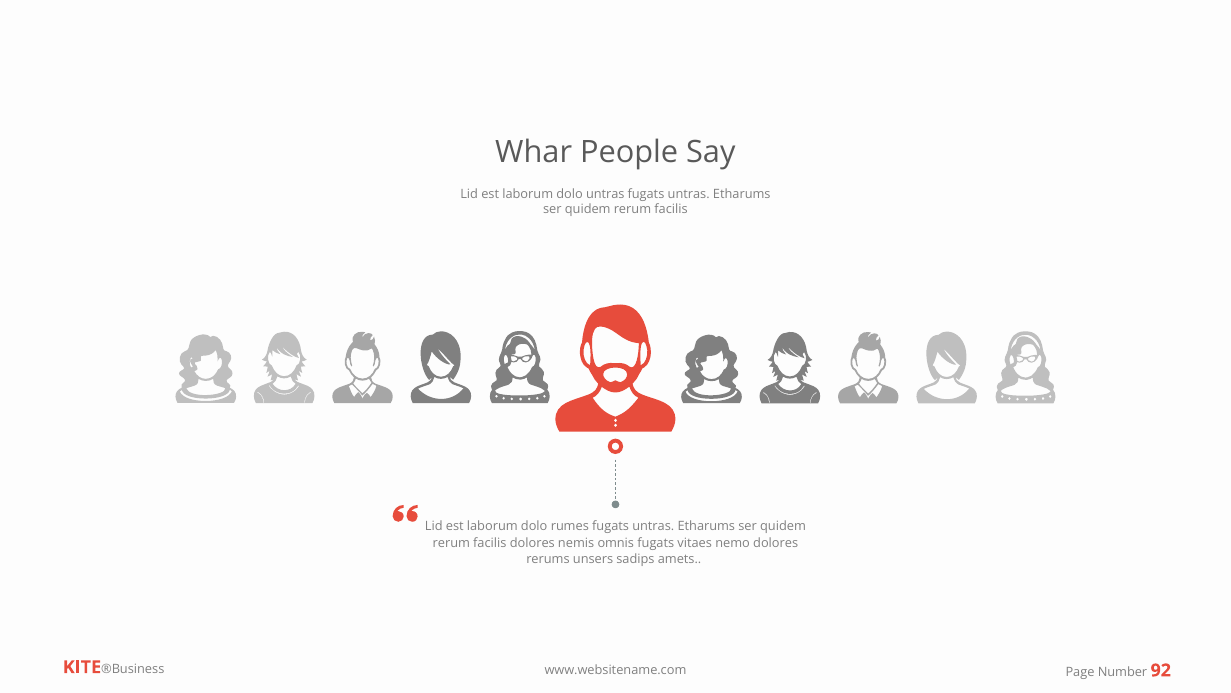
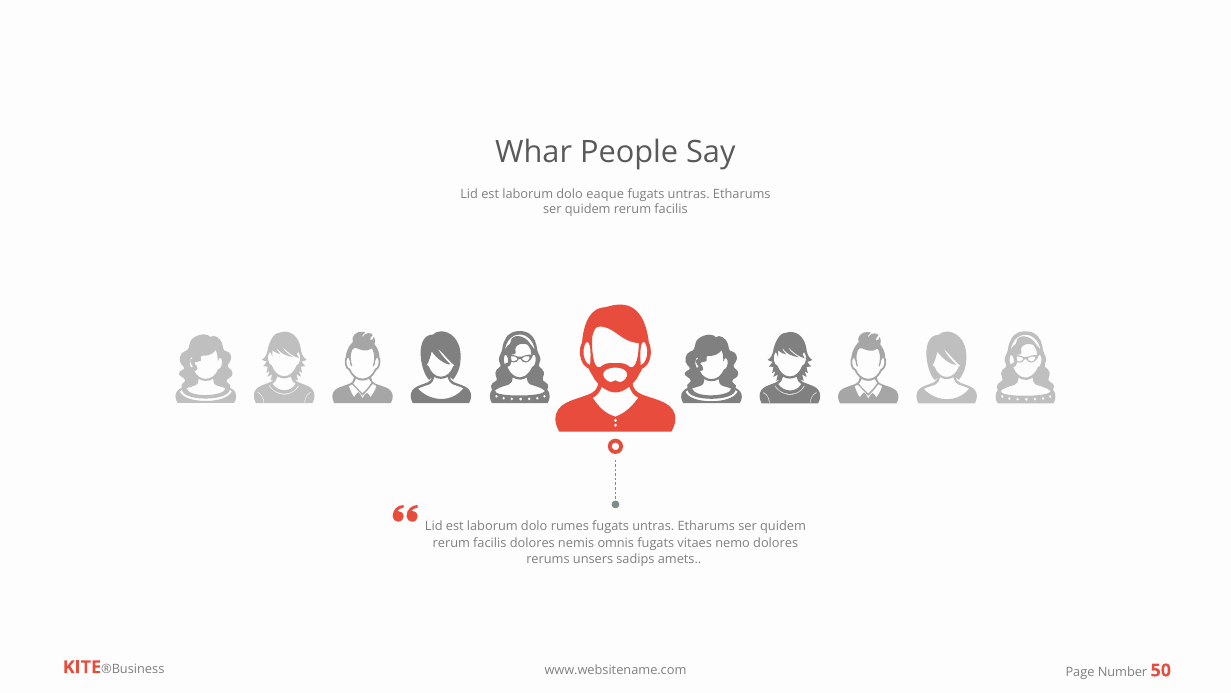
dolo untras: untras -> eaque (605, 194)
92: 92 -> 50 (1161, 670)
